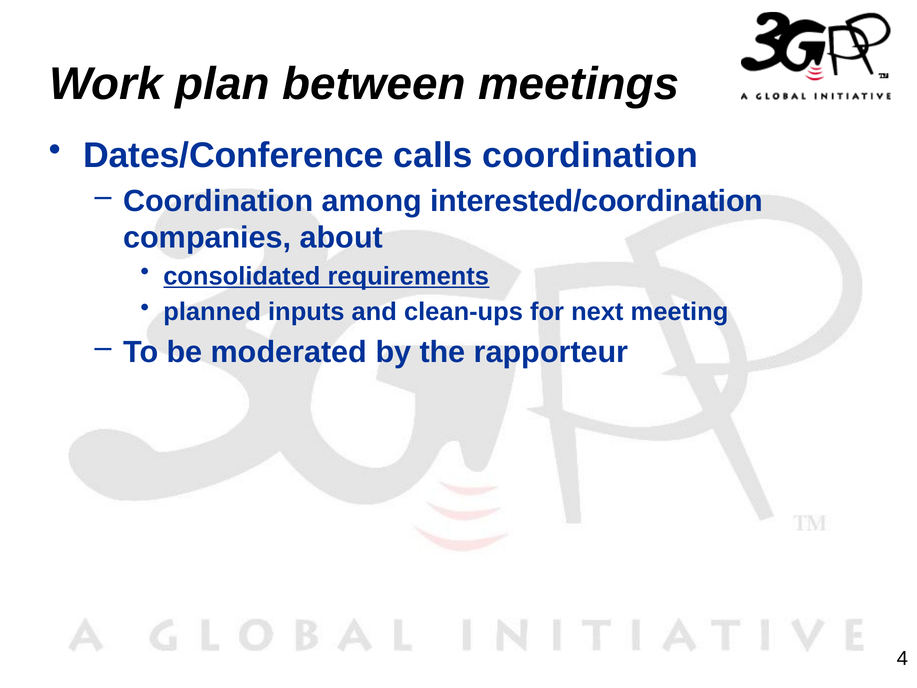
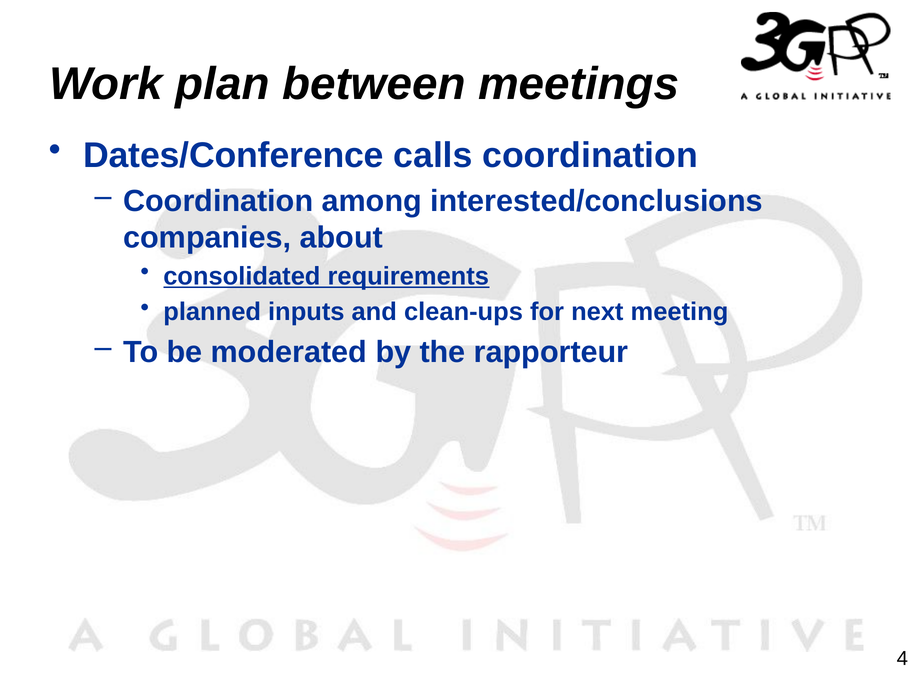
interested/coordination: interested/coordination -> interested/conclusions (596, 201)
